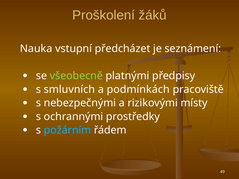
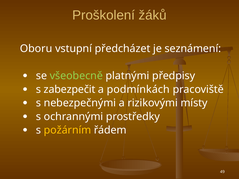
Nauka: Nauka -> Oboru (36, 49)
smluvních: smluvních -> zabezpečit (69, 90)
požárním colour: light blue -> yellow (67, 130)
